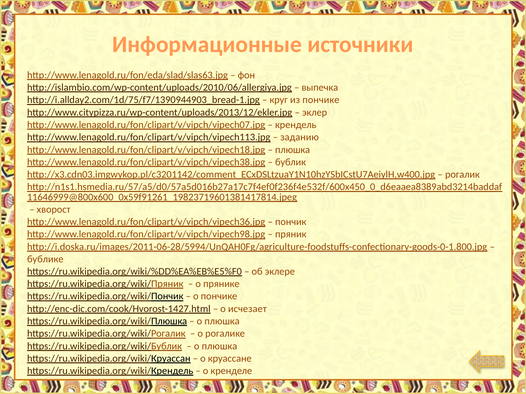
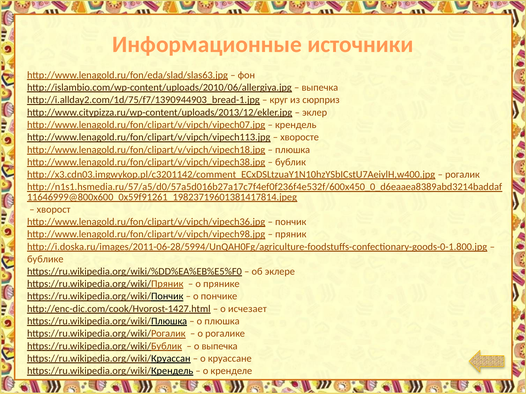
из пончике: пончике -> сюрприз (321, 100)
заданию: заданию -> хворосте (300, 137)
плюшка: плюшка -> выпечка (220, 346)
